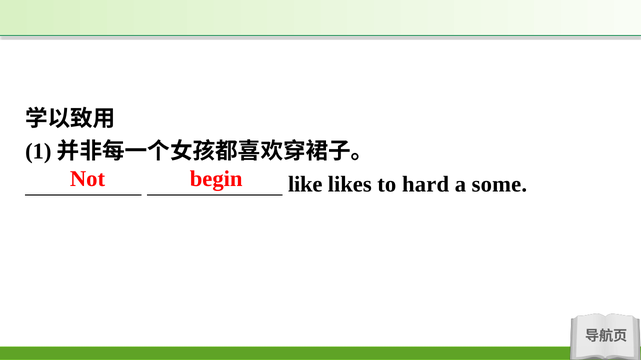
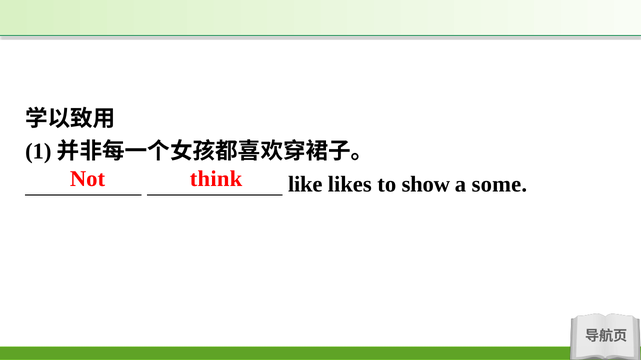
begin: begin -> think (216, 179)
hard: hard -> show (426, 184)
